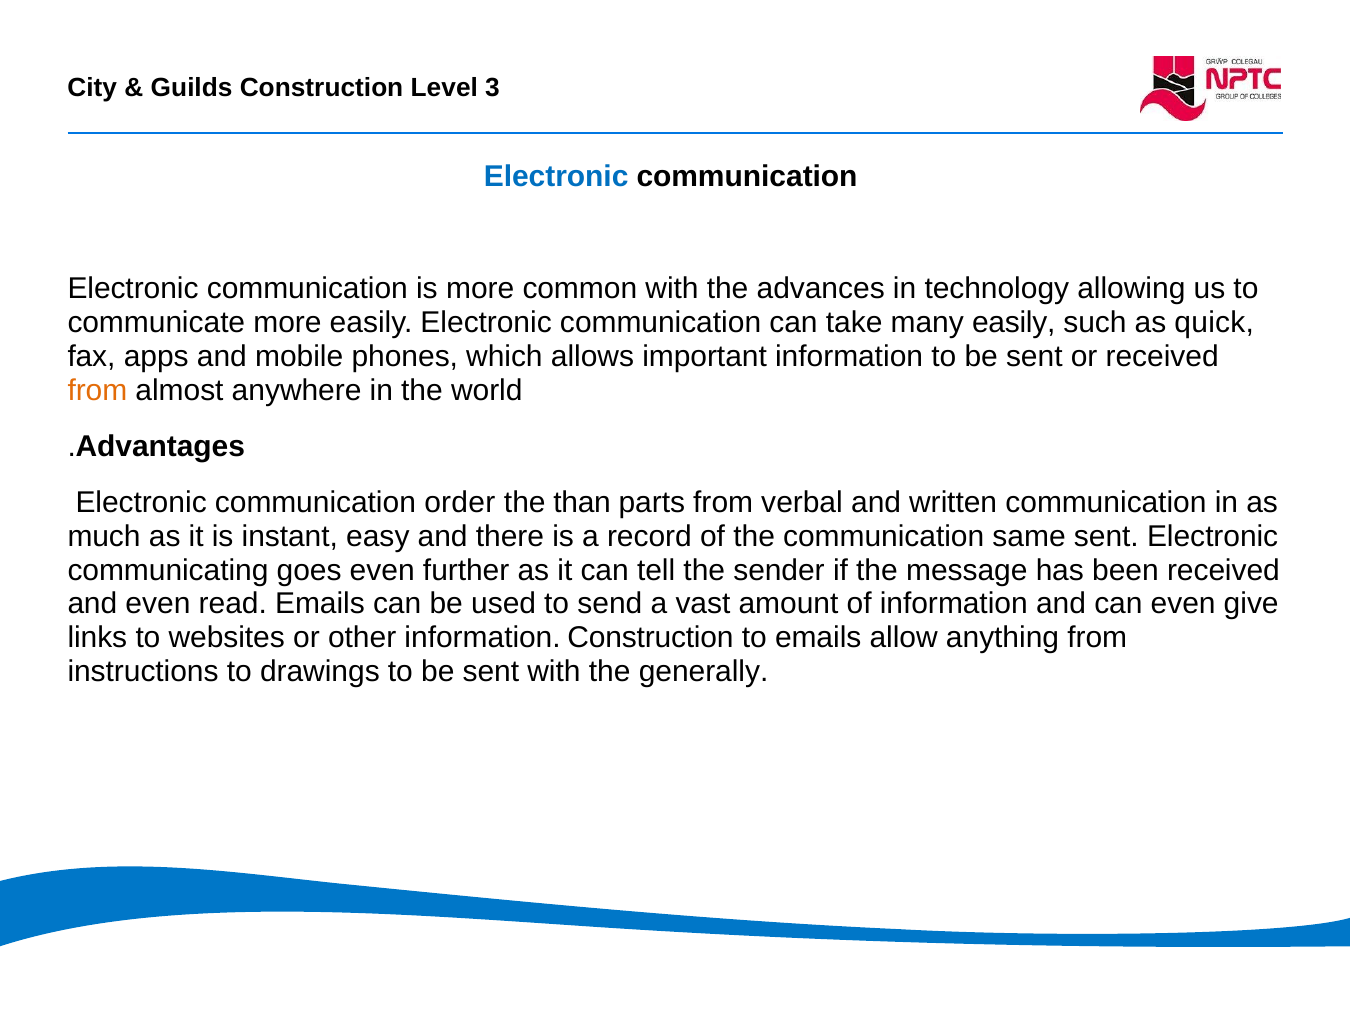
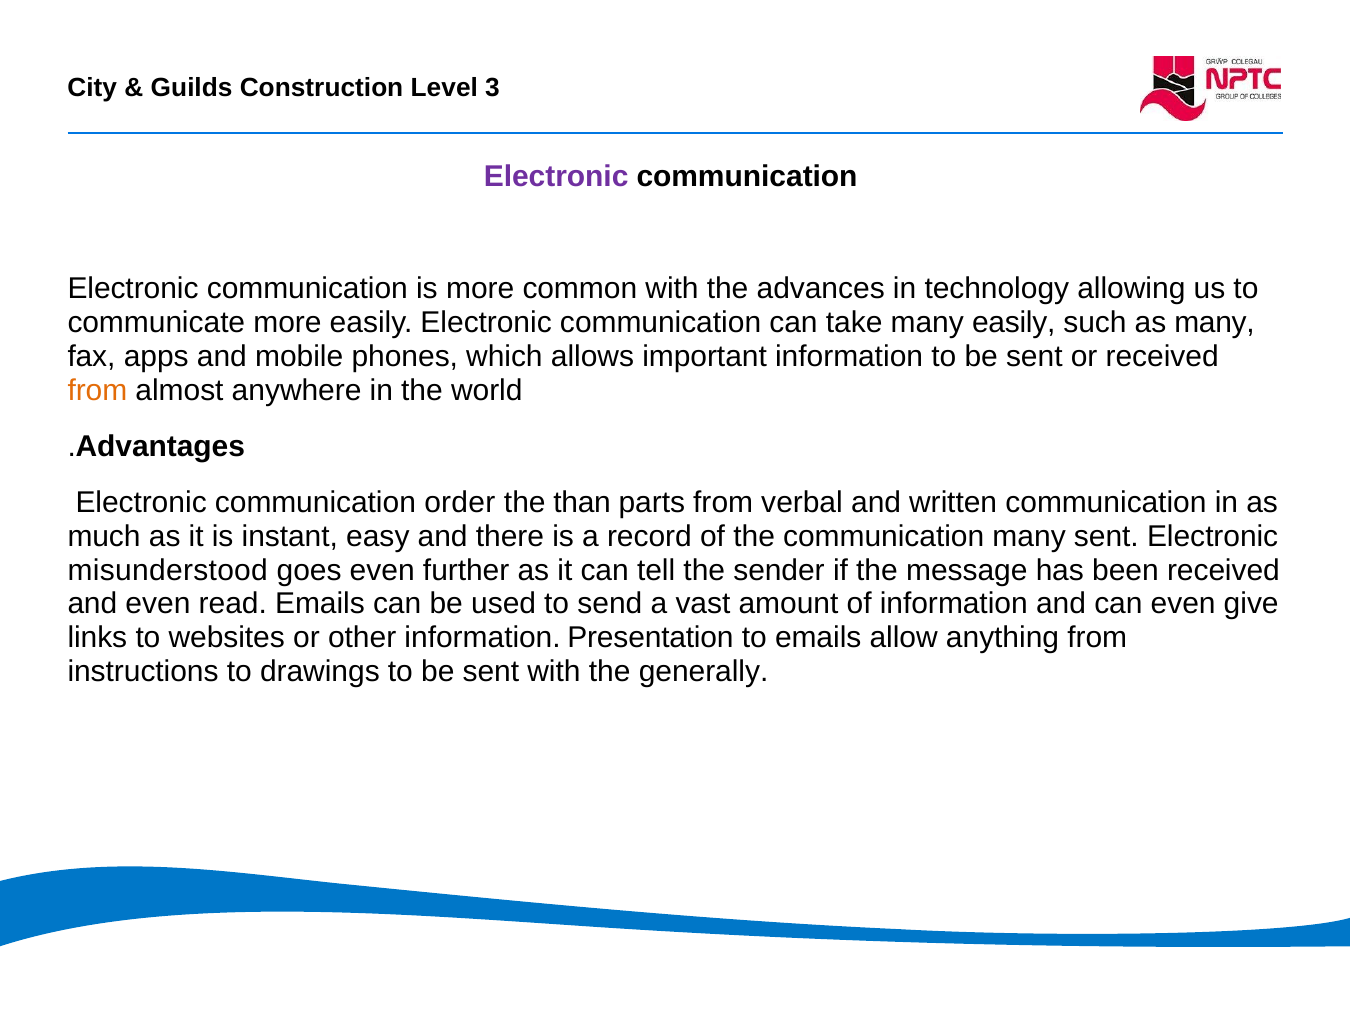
Electronic colour: blue -> purple (556, 176)
as quick: quick -> many (1215, 323)
communication same: same -> many (1029, 536)
communicating: communicating -> misunderstood (168, 570)
information Construction: Construction -> Presentation (651, 638)
